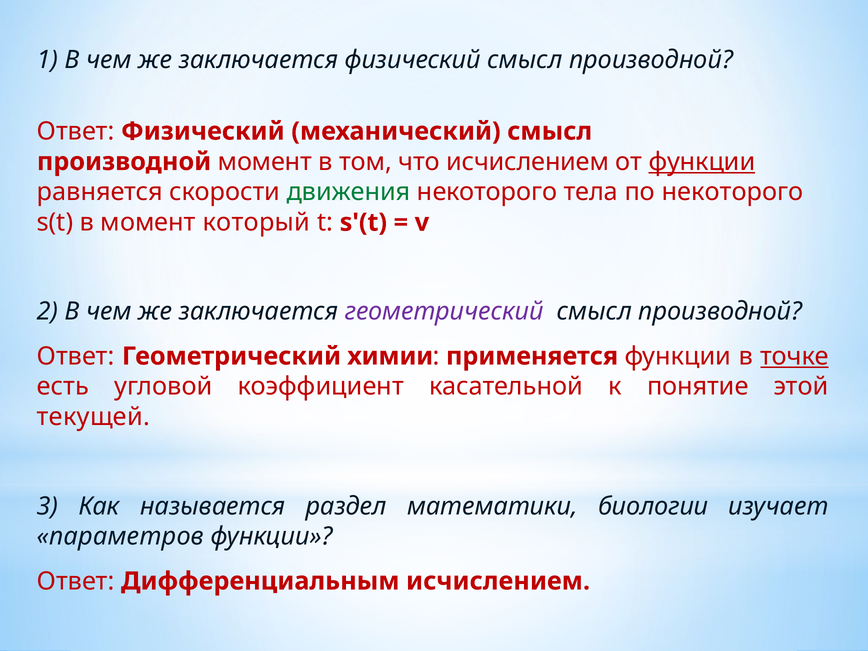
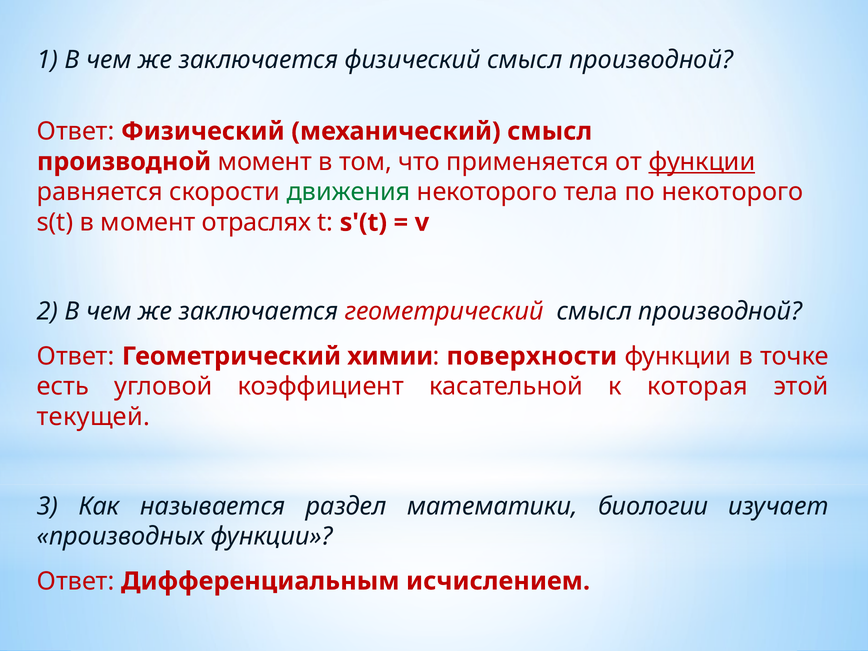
что исчислением: исчислением -> применяется (528, 162)
который: который -> отраслях (257, 222)
геометрический colour: purple -> red (444, 312)
применяется: применяется -> поверхности (532, 356)
точке underline: present -> none (795, 356)
понятие: понятие -> которая (698, 387)
параметров: параметров -> производных (121, 537)
